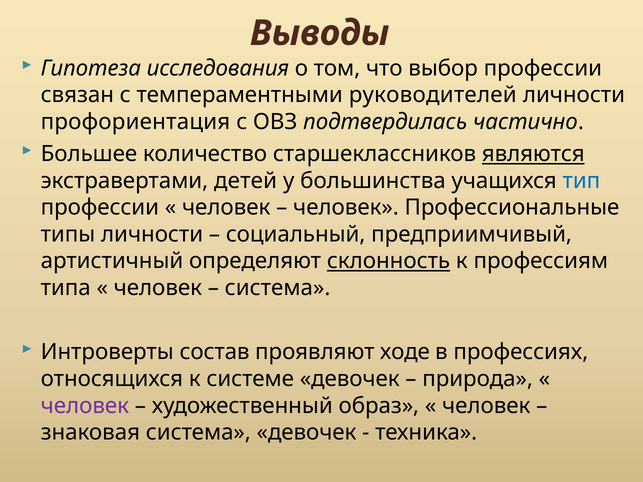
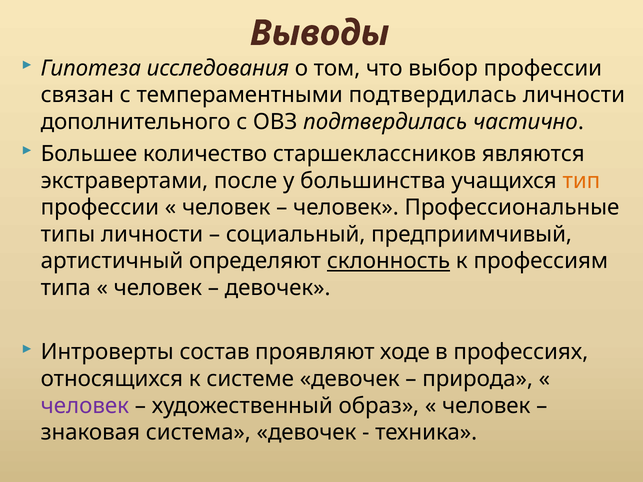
темпераментными руководителей: руководителей -> подтвердилась (433, 95)
профориентация: профориентация -> дополнительного (136, 122)
являются underline: present -> none (533, 154)
детей: детей -> после (246, 181)
тип colour: blue -> orange (581, 181)
система: система -> девочек (278, 288)
